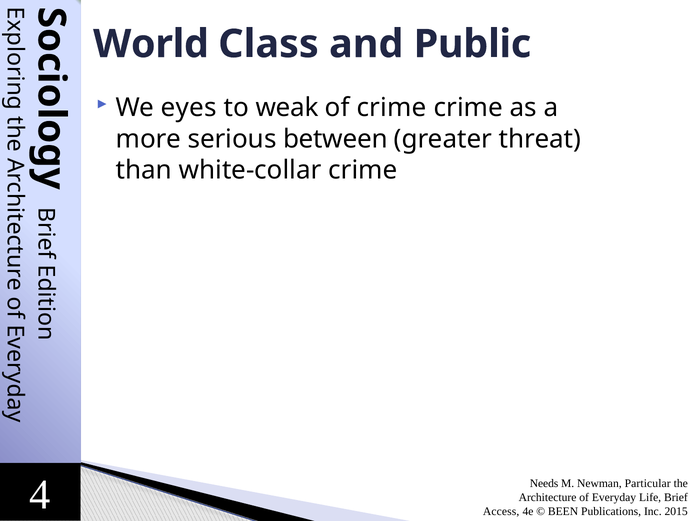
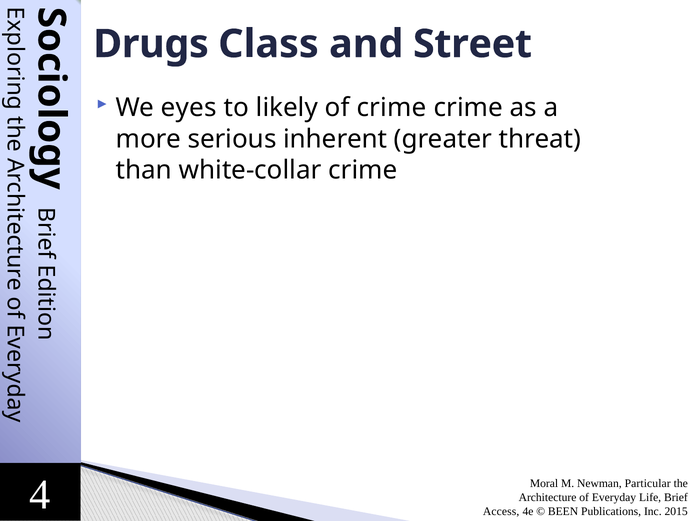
World: World -> Drugs (151, 44)
Public: Public -> Street (472, 44)
weak: weak -> likely (287, 108)
between: between -> inherent (335, 139)
Needs: Needs -> Moral (544, 484)
